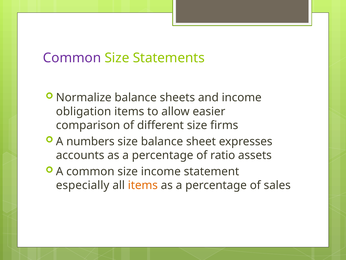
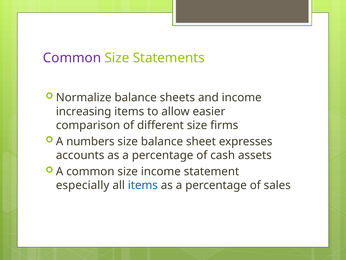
obligation: obligation -> increasing (84, 111)
ratio: ratio -> cash (223, 155)
items colour: orange -> blue (143, 185)
